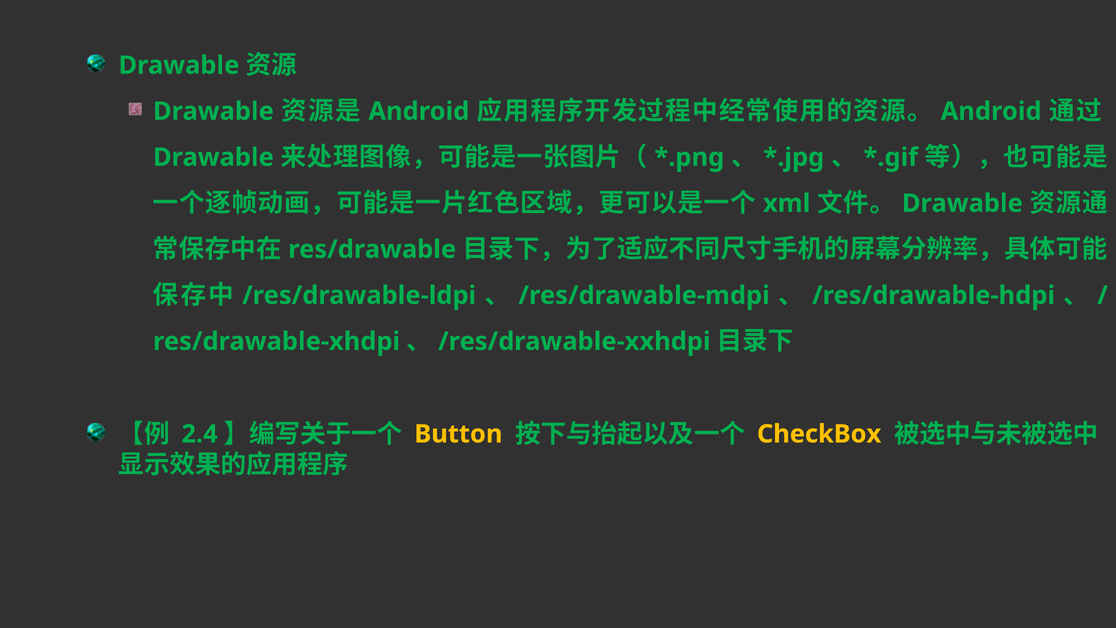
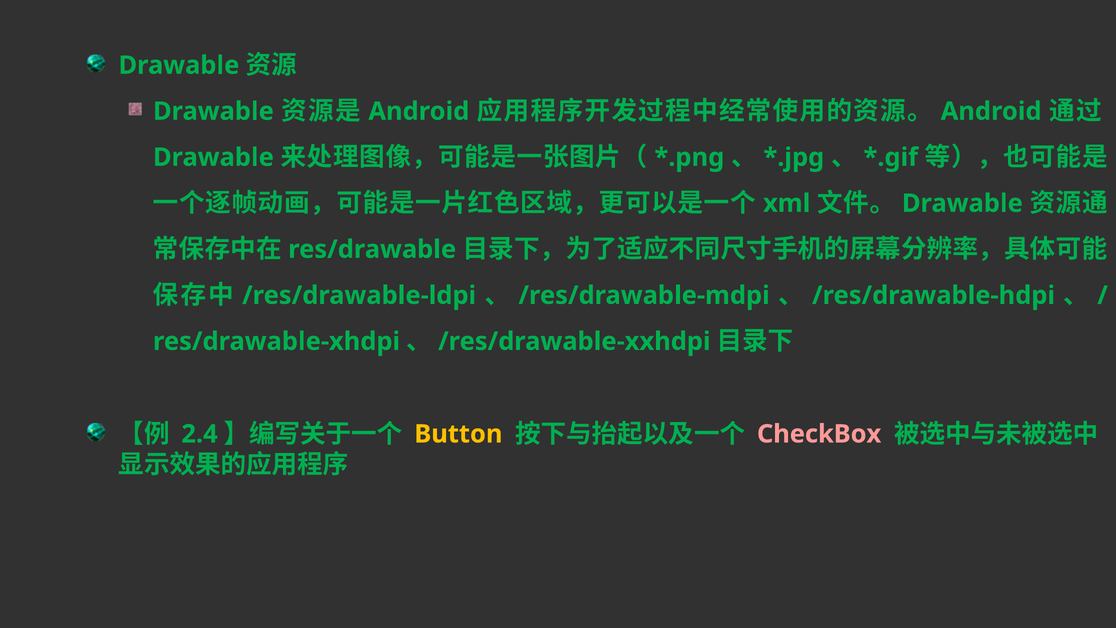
CheckBox colour: yellow -> pink (819, 434)
